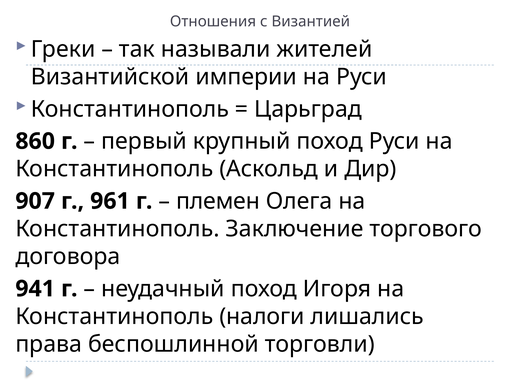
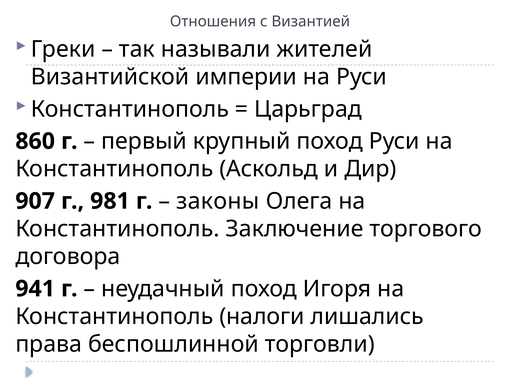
961: 961 -> 981 (110, 201)
племен: племен -> законы (218, 201)
